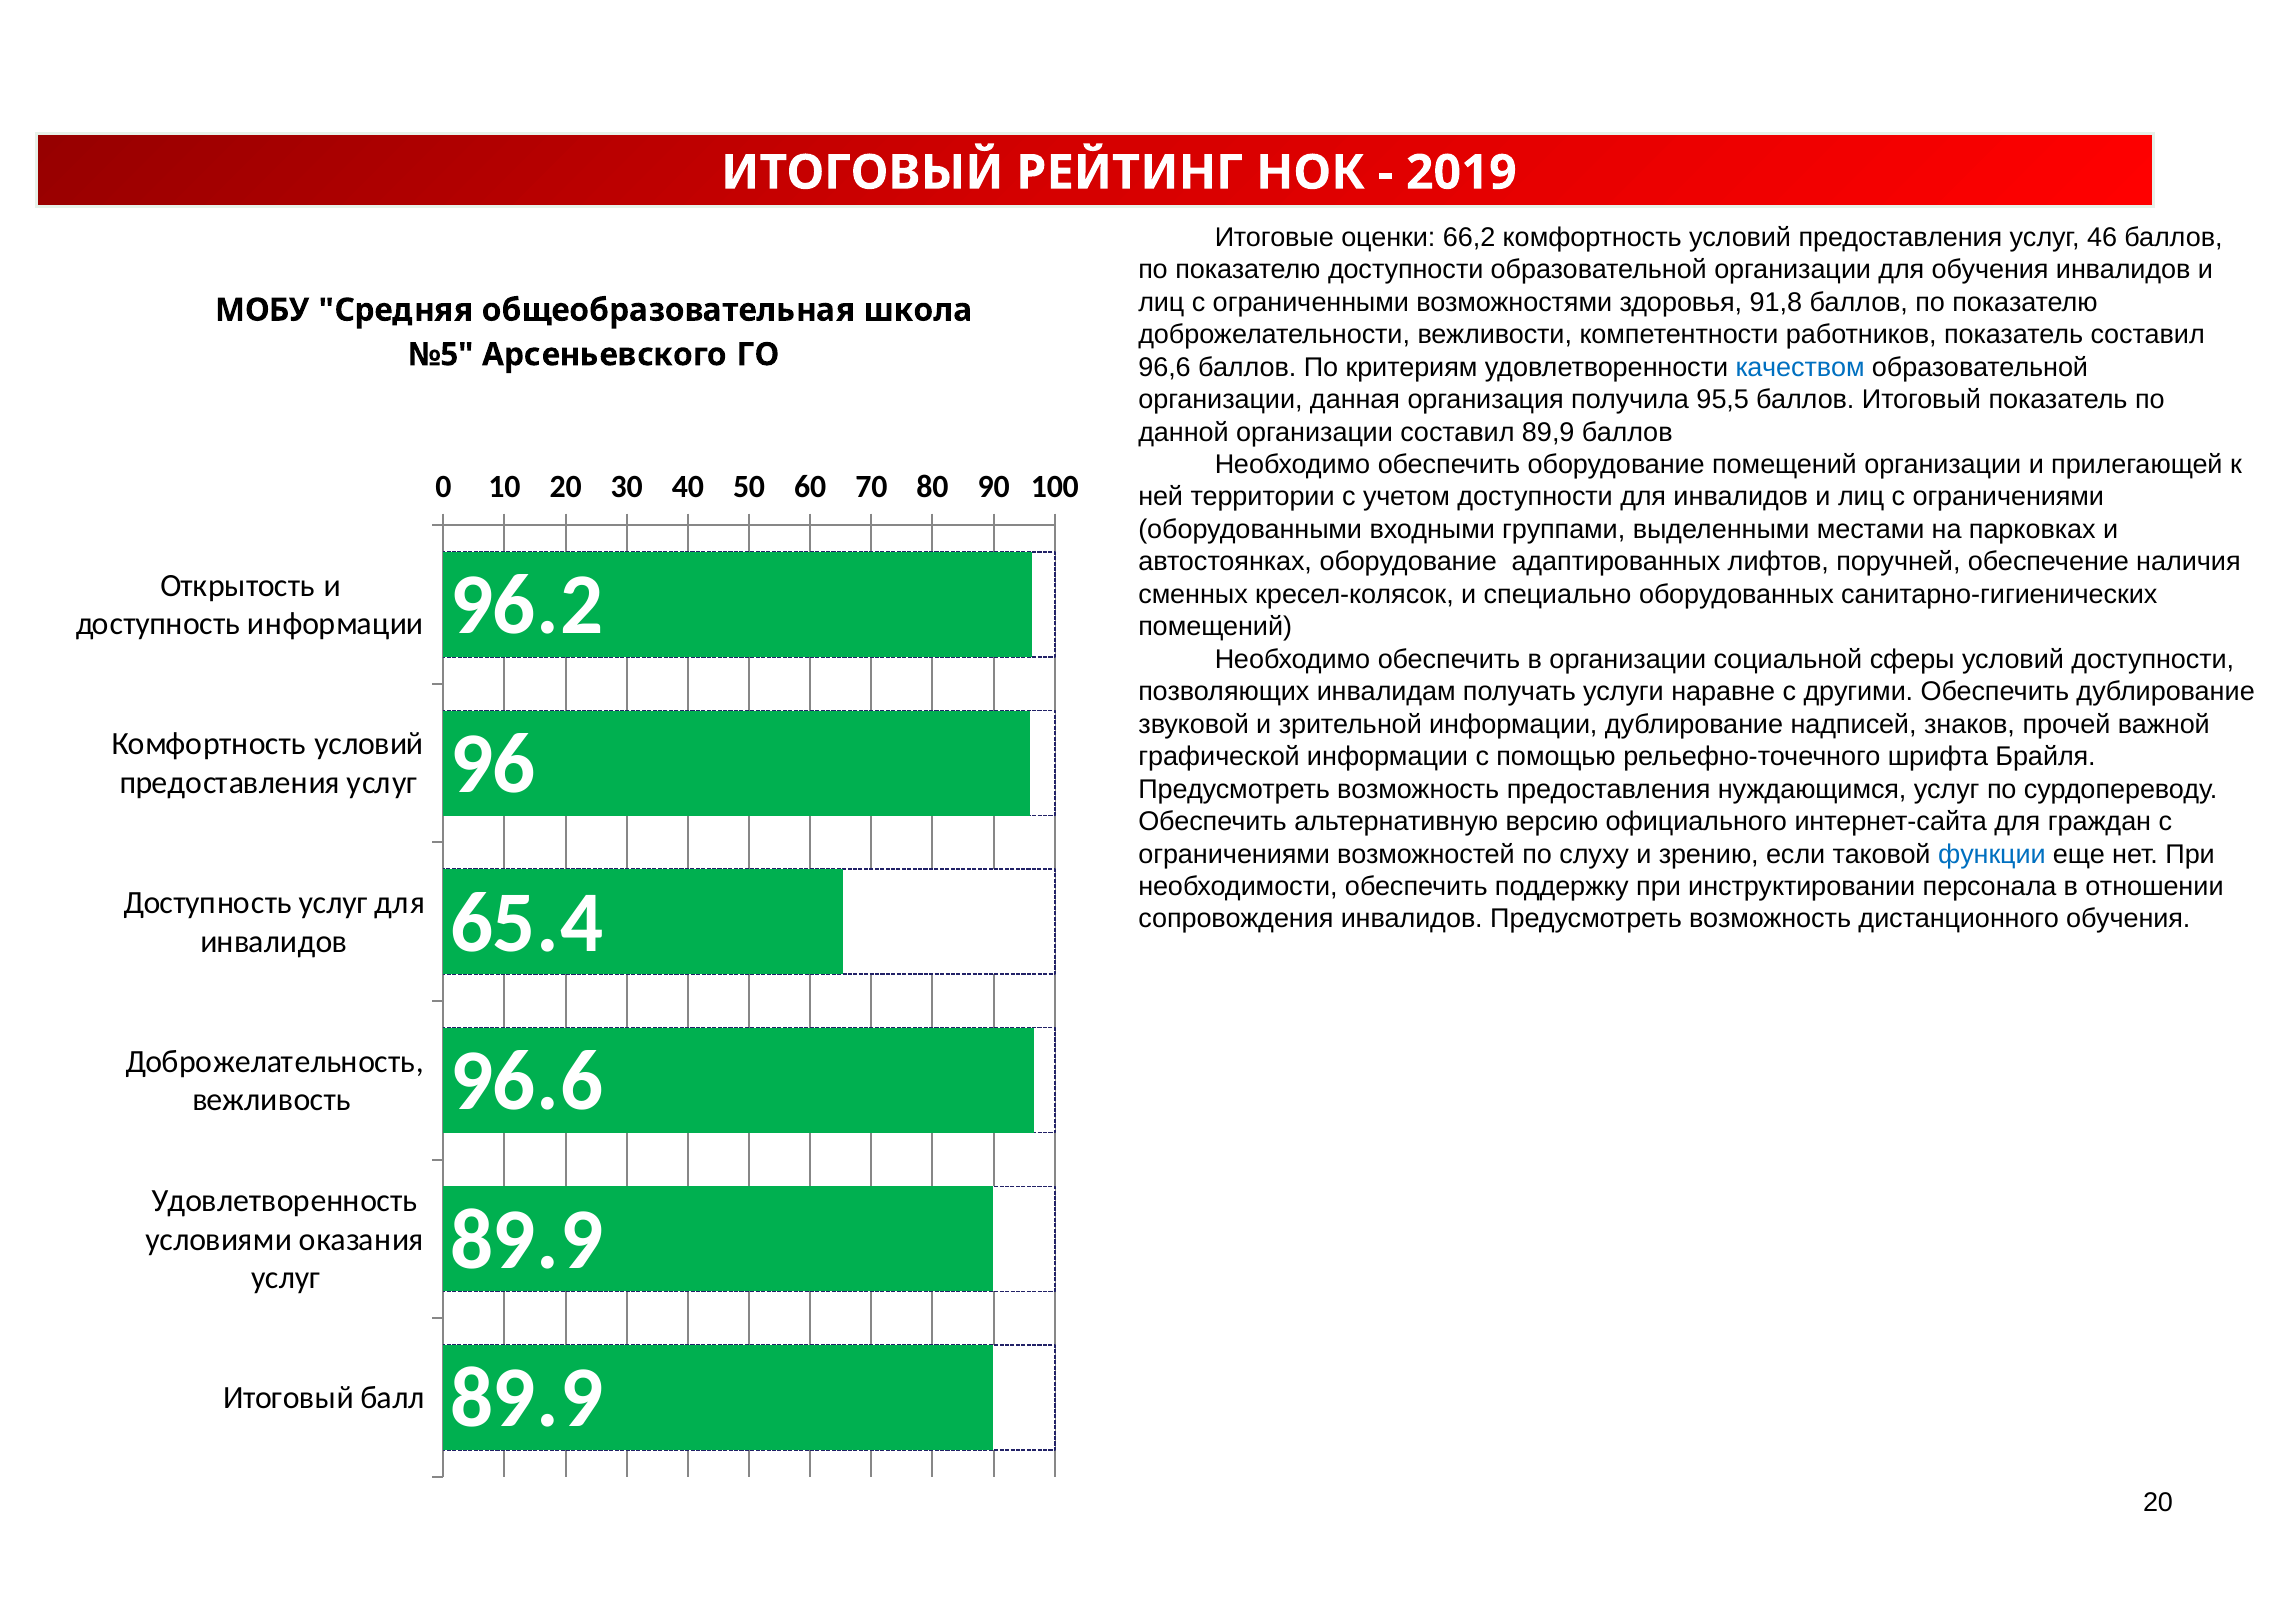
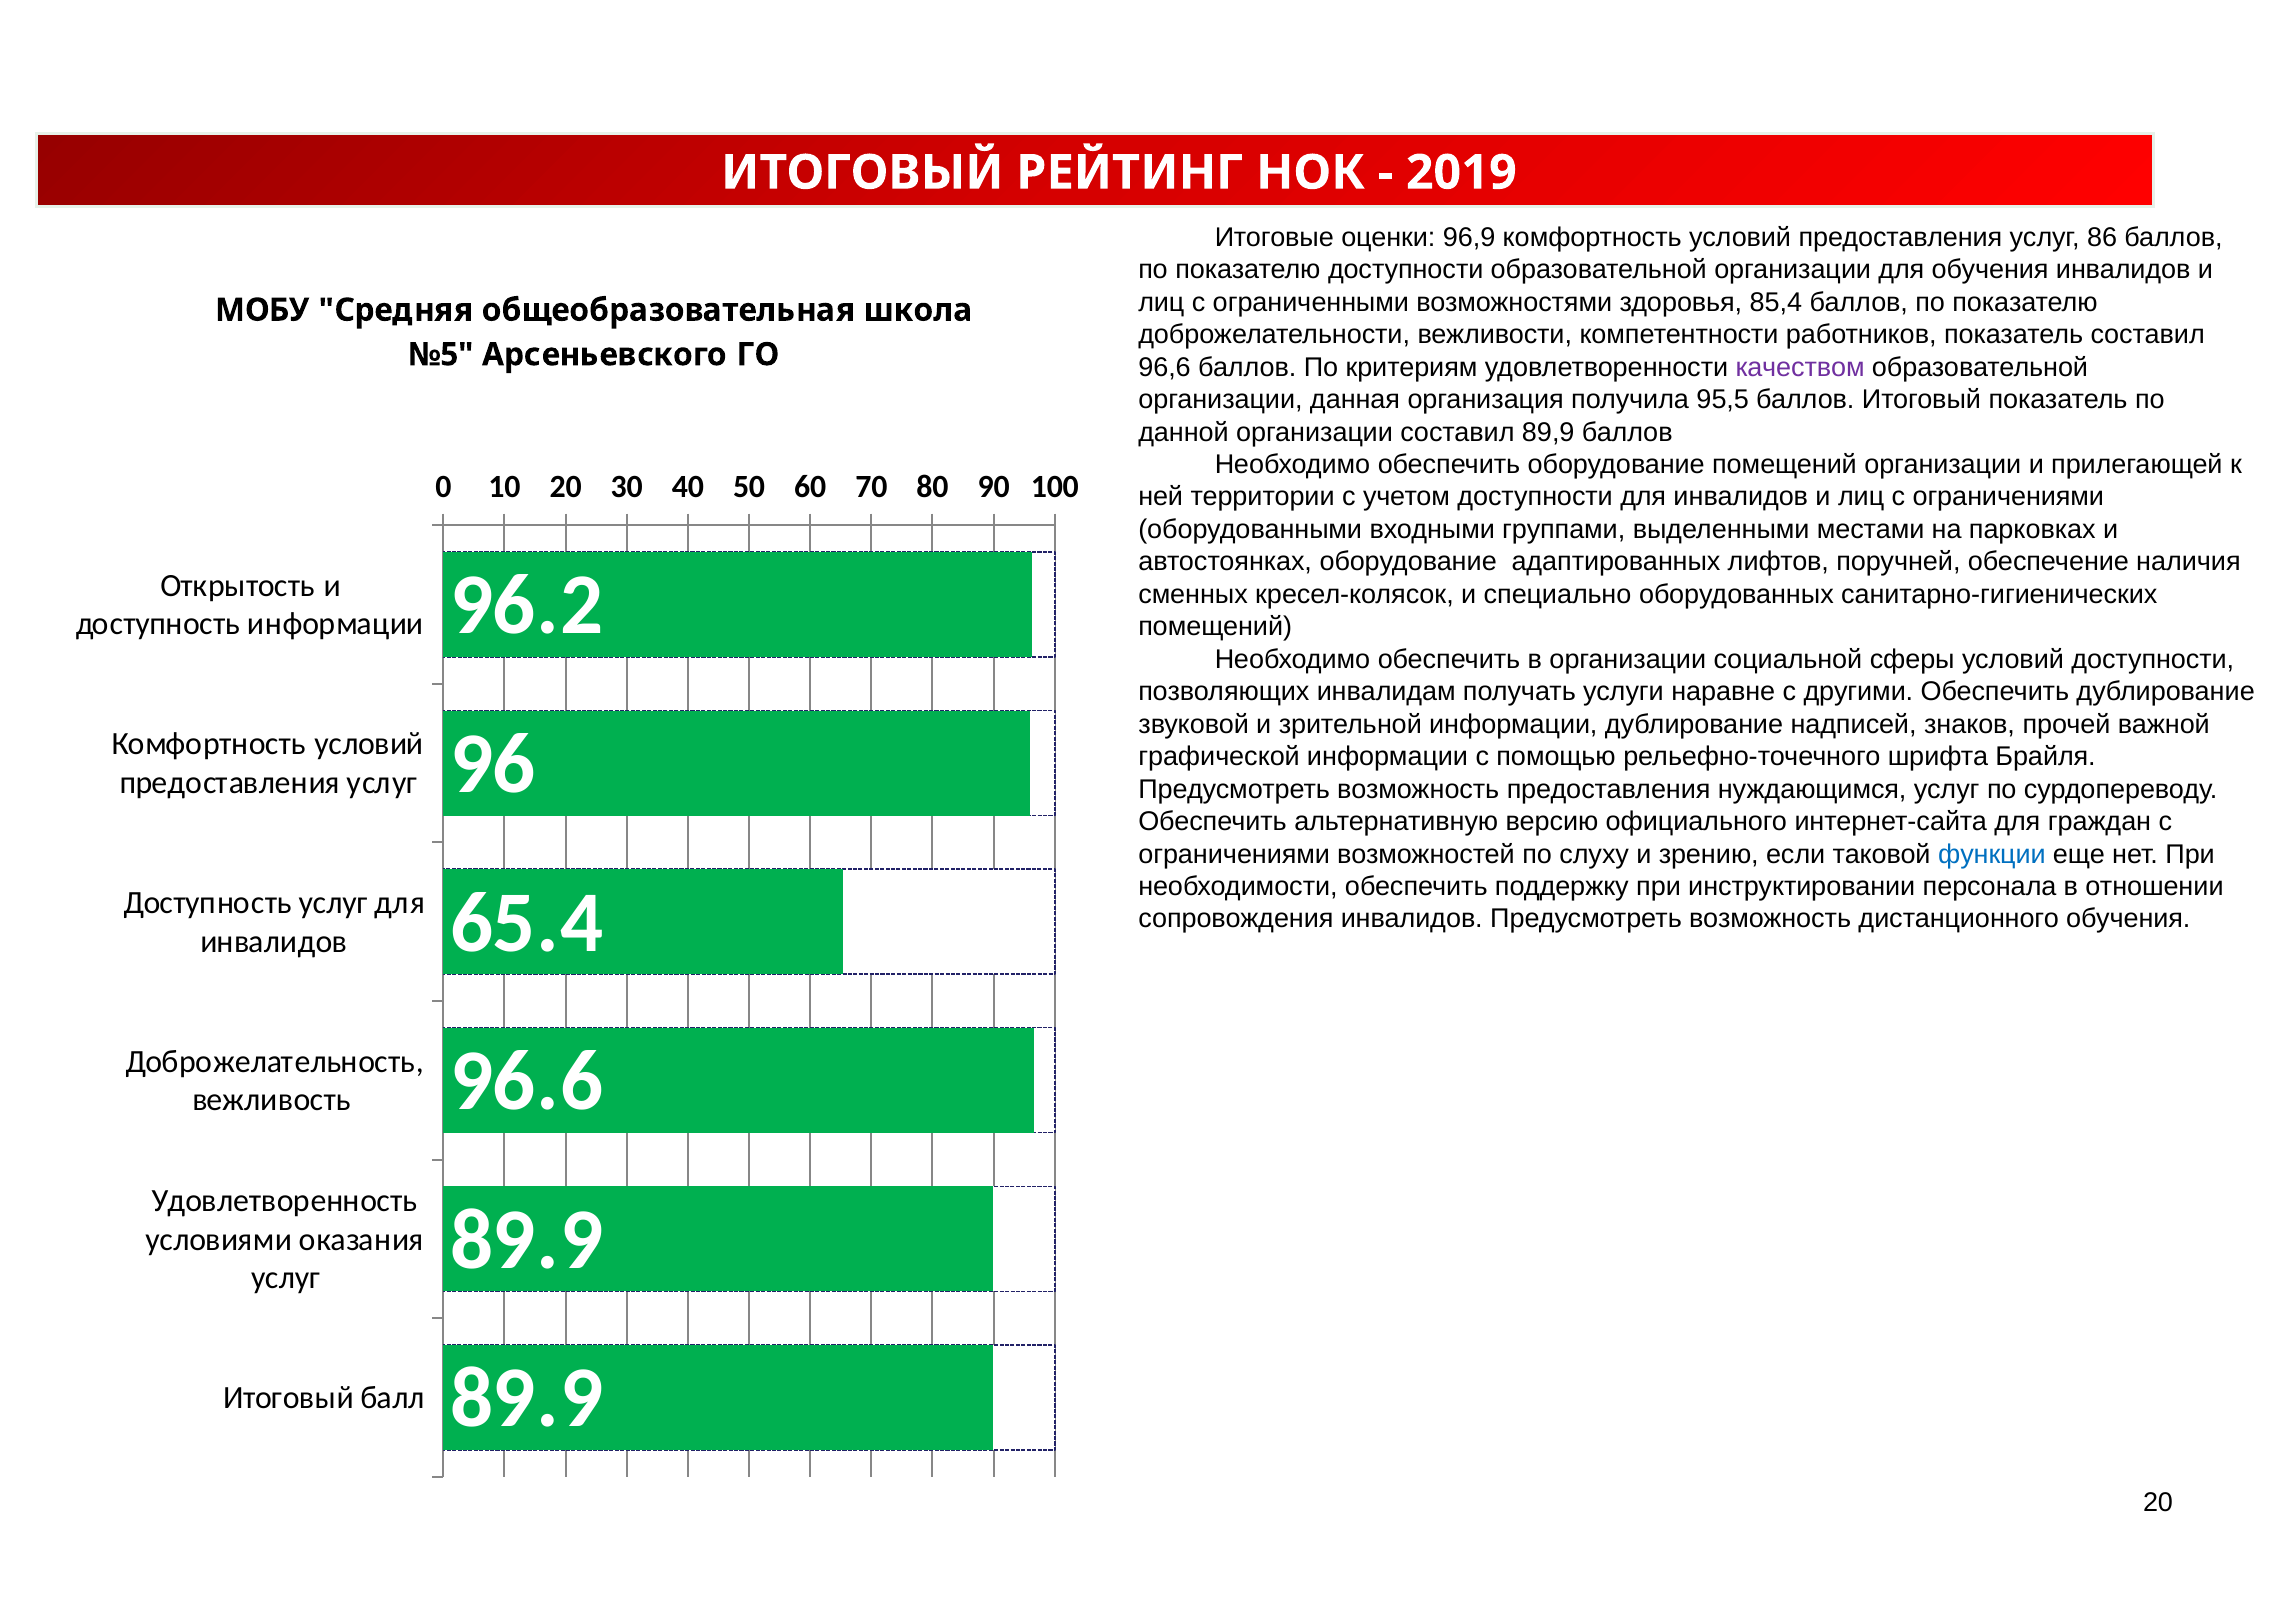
66,2: 66,2 -> 96,9 (1469, 237)
46: 46 -> 86 (2102, 237)
91,8: 91,8 -> 85,4 (1776, 302)
качеством colour: blue -> purple (1800, 367)
